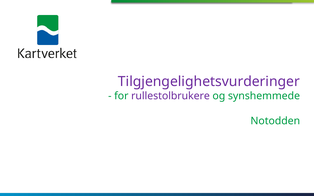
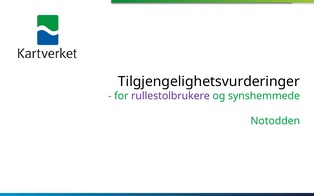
Tilgjengelighetsvurderinger colour: purple -> black (209, 82)
